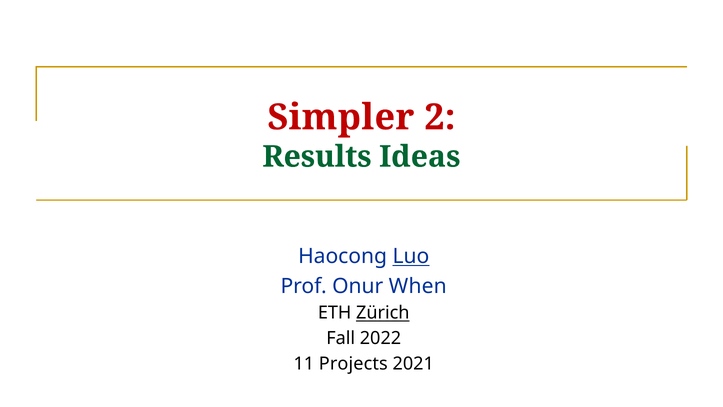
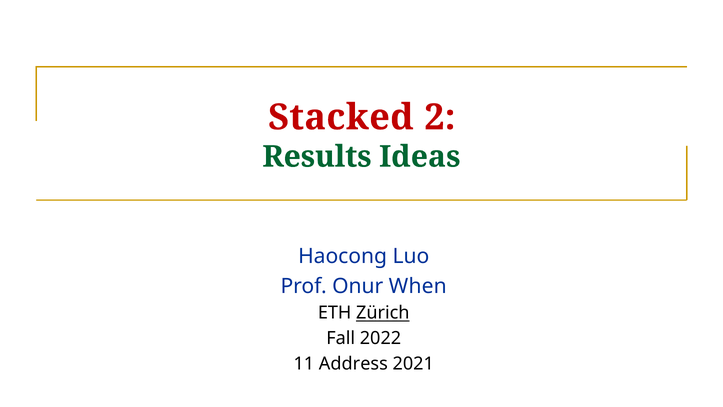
Simpler: Simpler -> Stacked (341, 117)
Luo underline: present -> none (411, 256)
Projects: Projects -> Address (353, 363)
